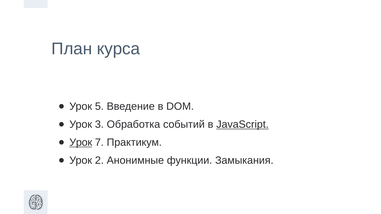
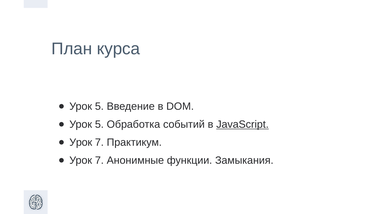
3: 3 -> 5 (99, 125)
Урок underline: present -> none (81, 143)
2: 2 -> 7 (99, 161)
